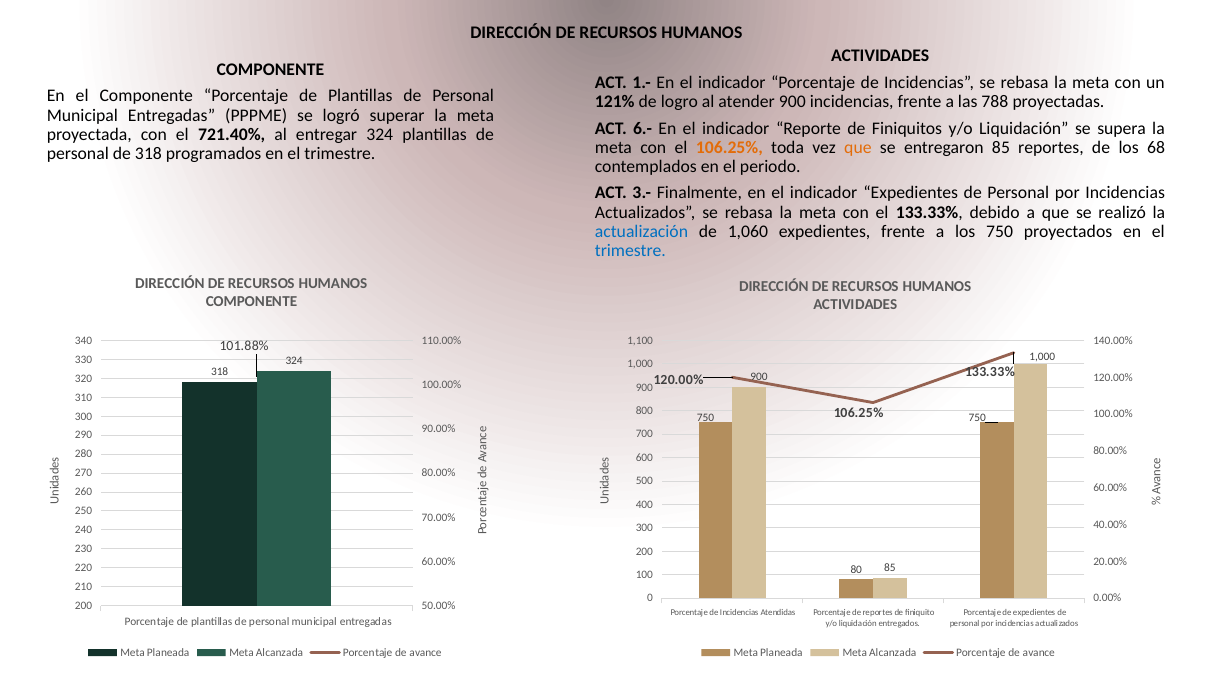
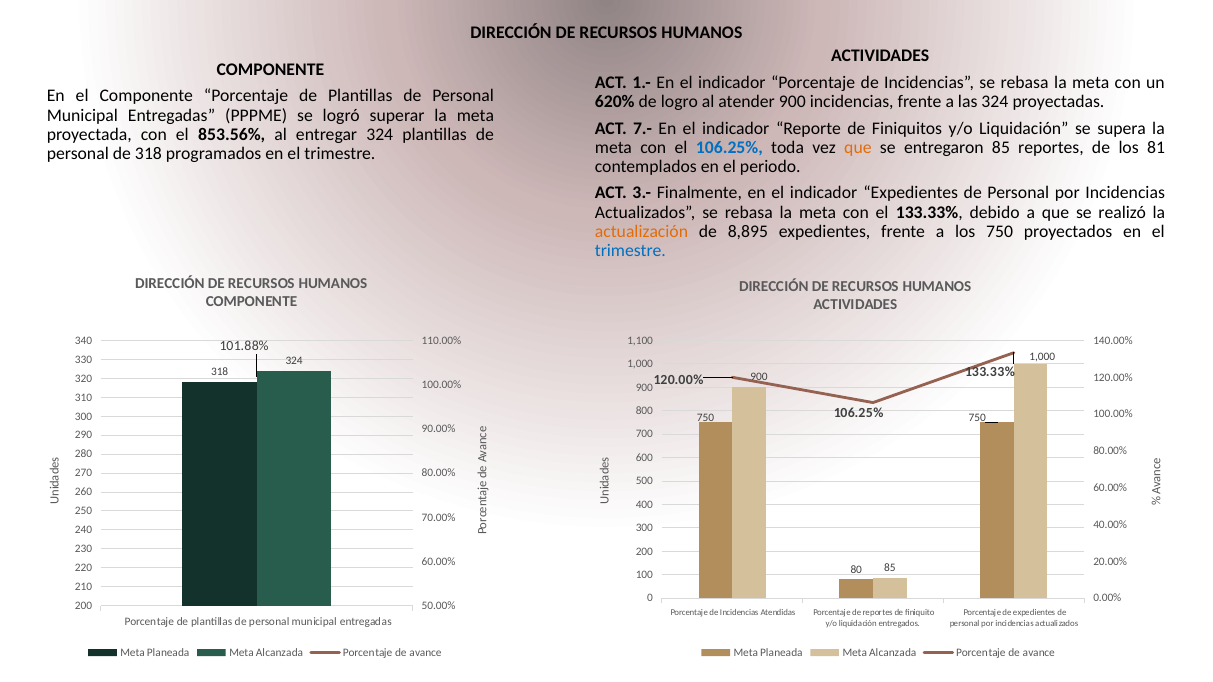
121%: 121% -> 620% (615, 102)
las 788: 788 -> 324 (995, 102)
6.-: 6.- -> 7.- (643, 128)
721.40%: 721.40% -> 853.56% (232, 134)
106.25% colour: orange -> blue (729, 147)
68: 68 -> 81 (1156, 147)
actualización colour: blue -> orange (642, 231)
1,060: 1,060 -> 8,895 (748, 231)
